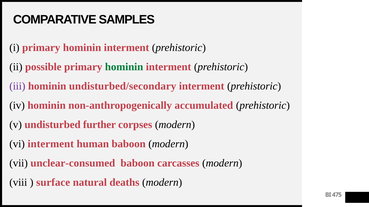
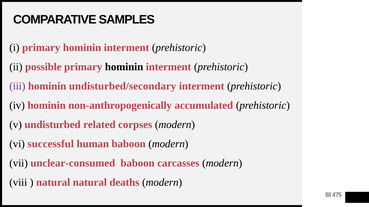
hominin colour: green -> black (124, 67)
further: further -> related (99, 125)
vi interment: interment -> successful (51, 144)
surface: surface -> natural (53, 183)
